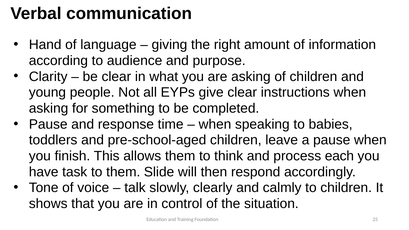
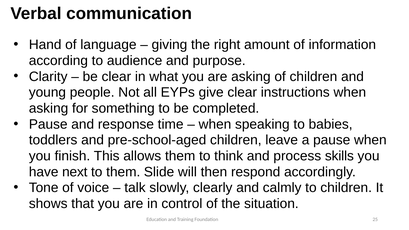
each: each -> skills (339, 156)
task: task -> next (75, 172)
